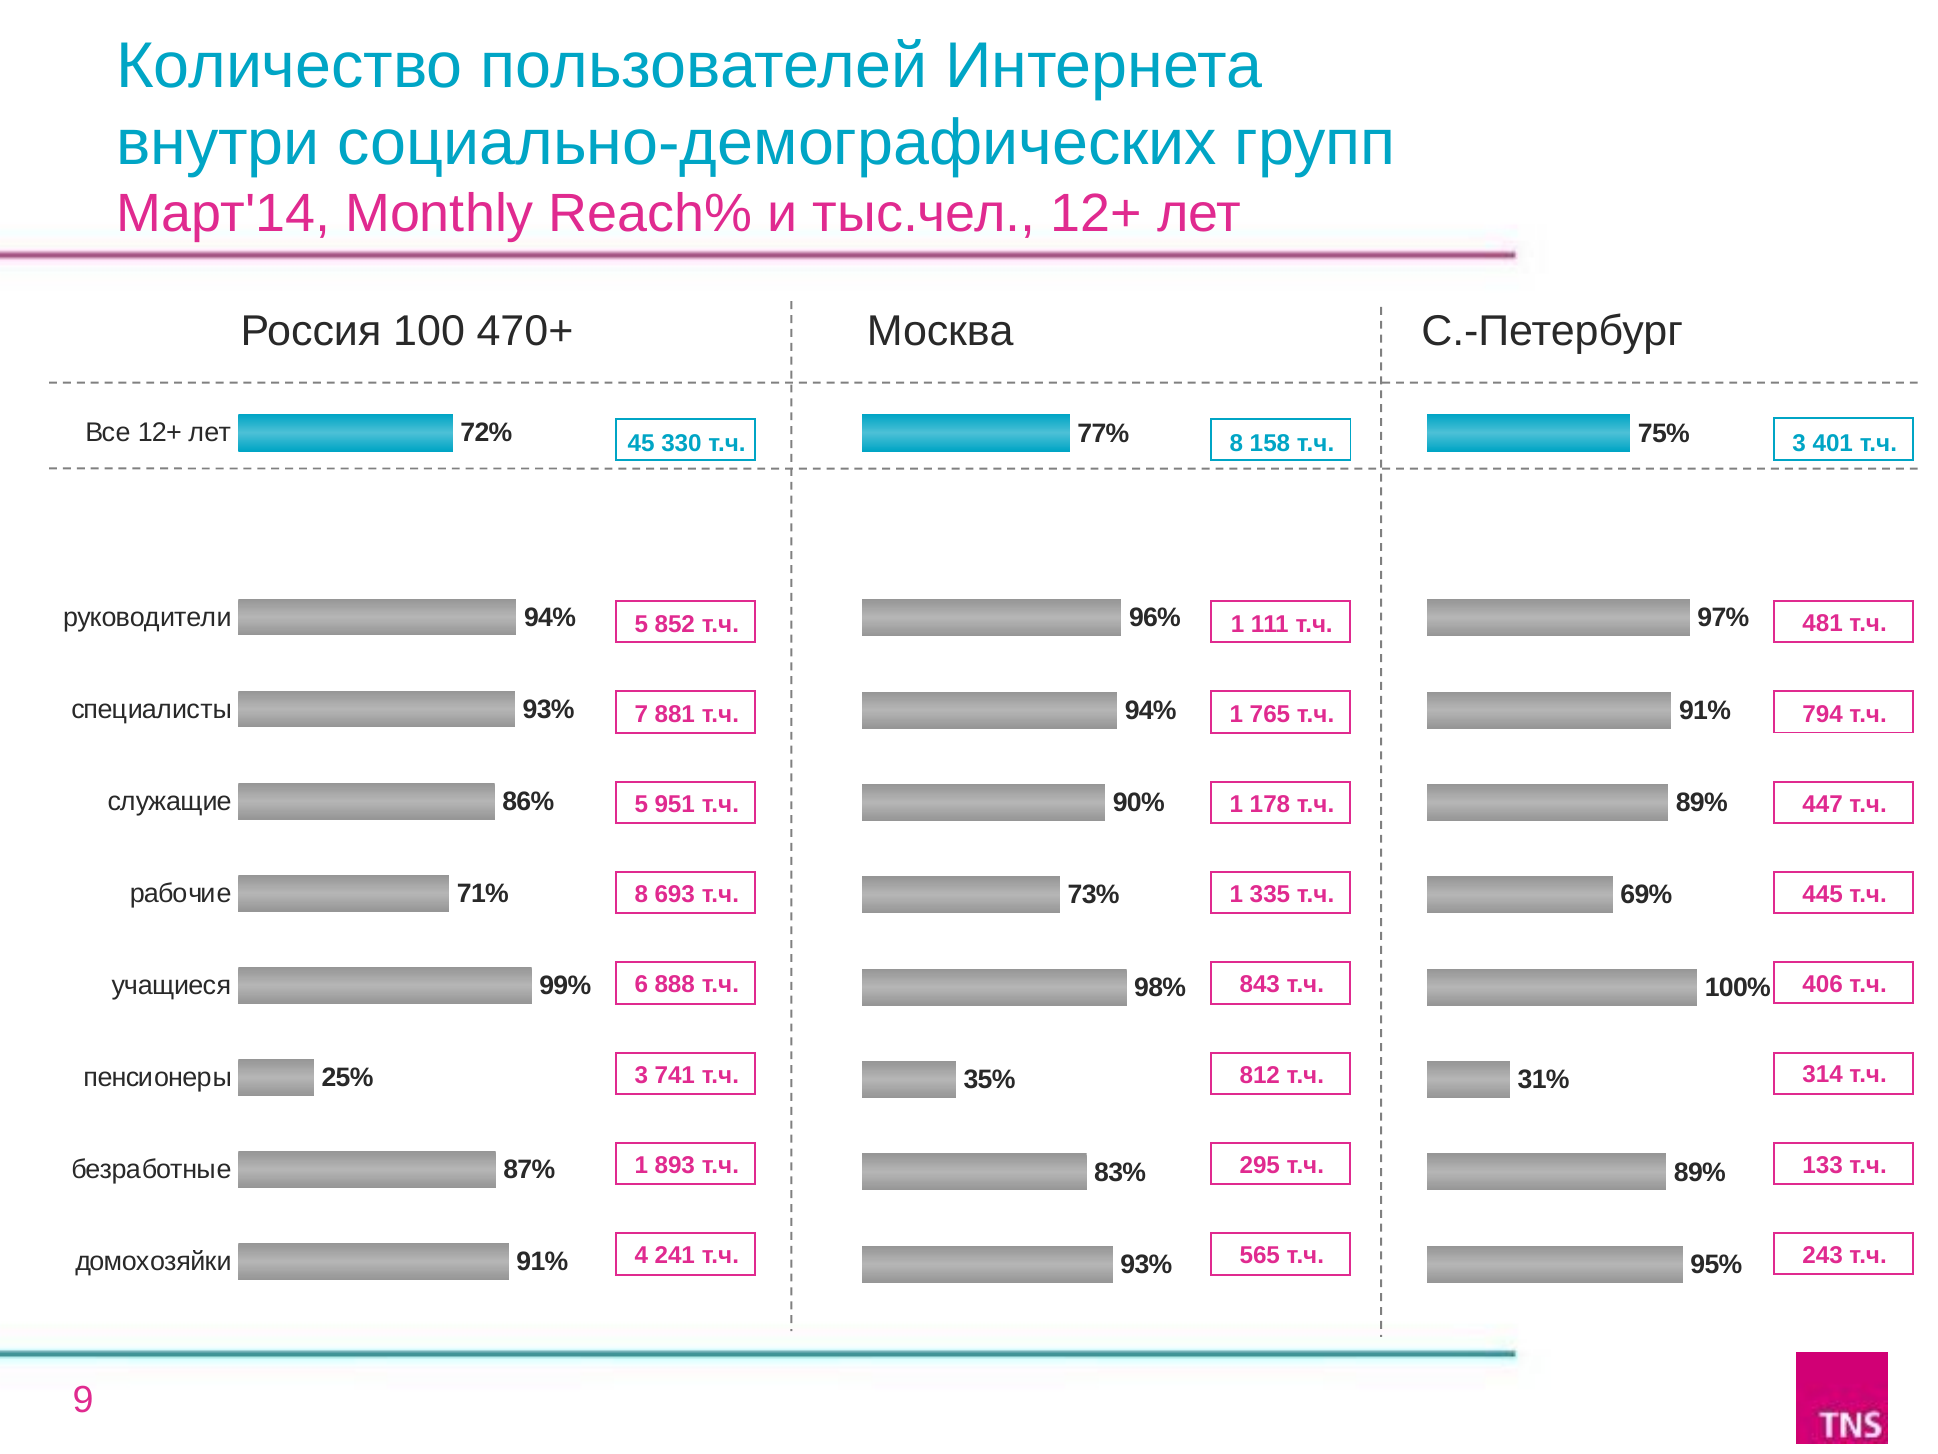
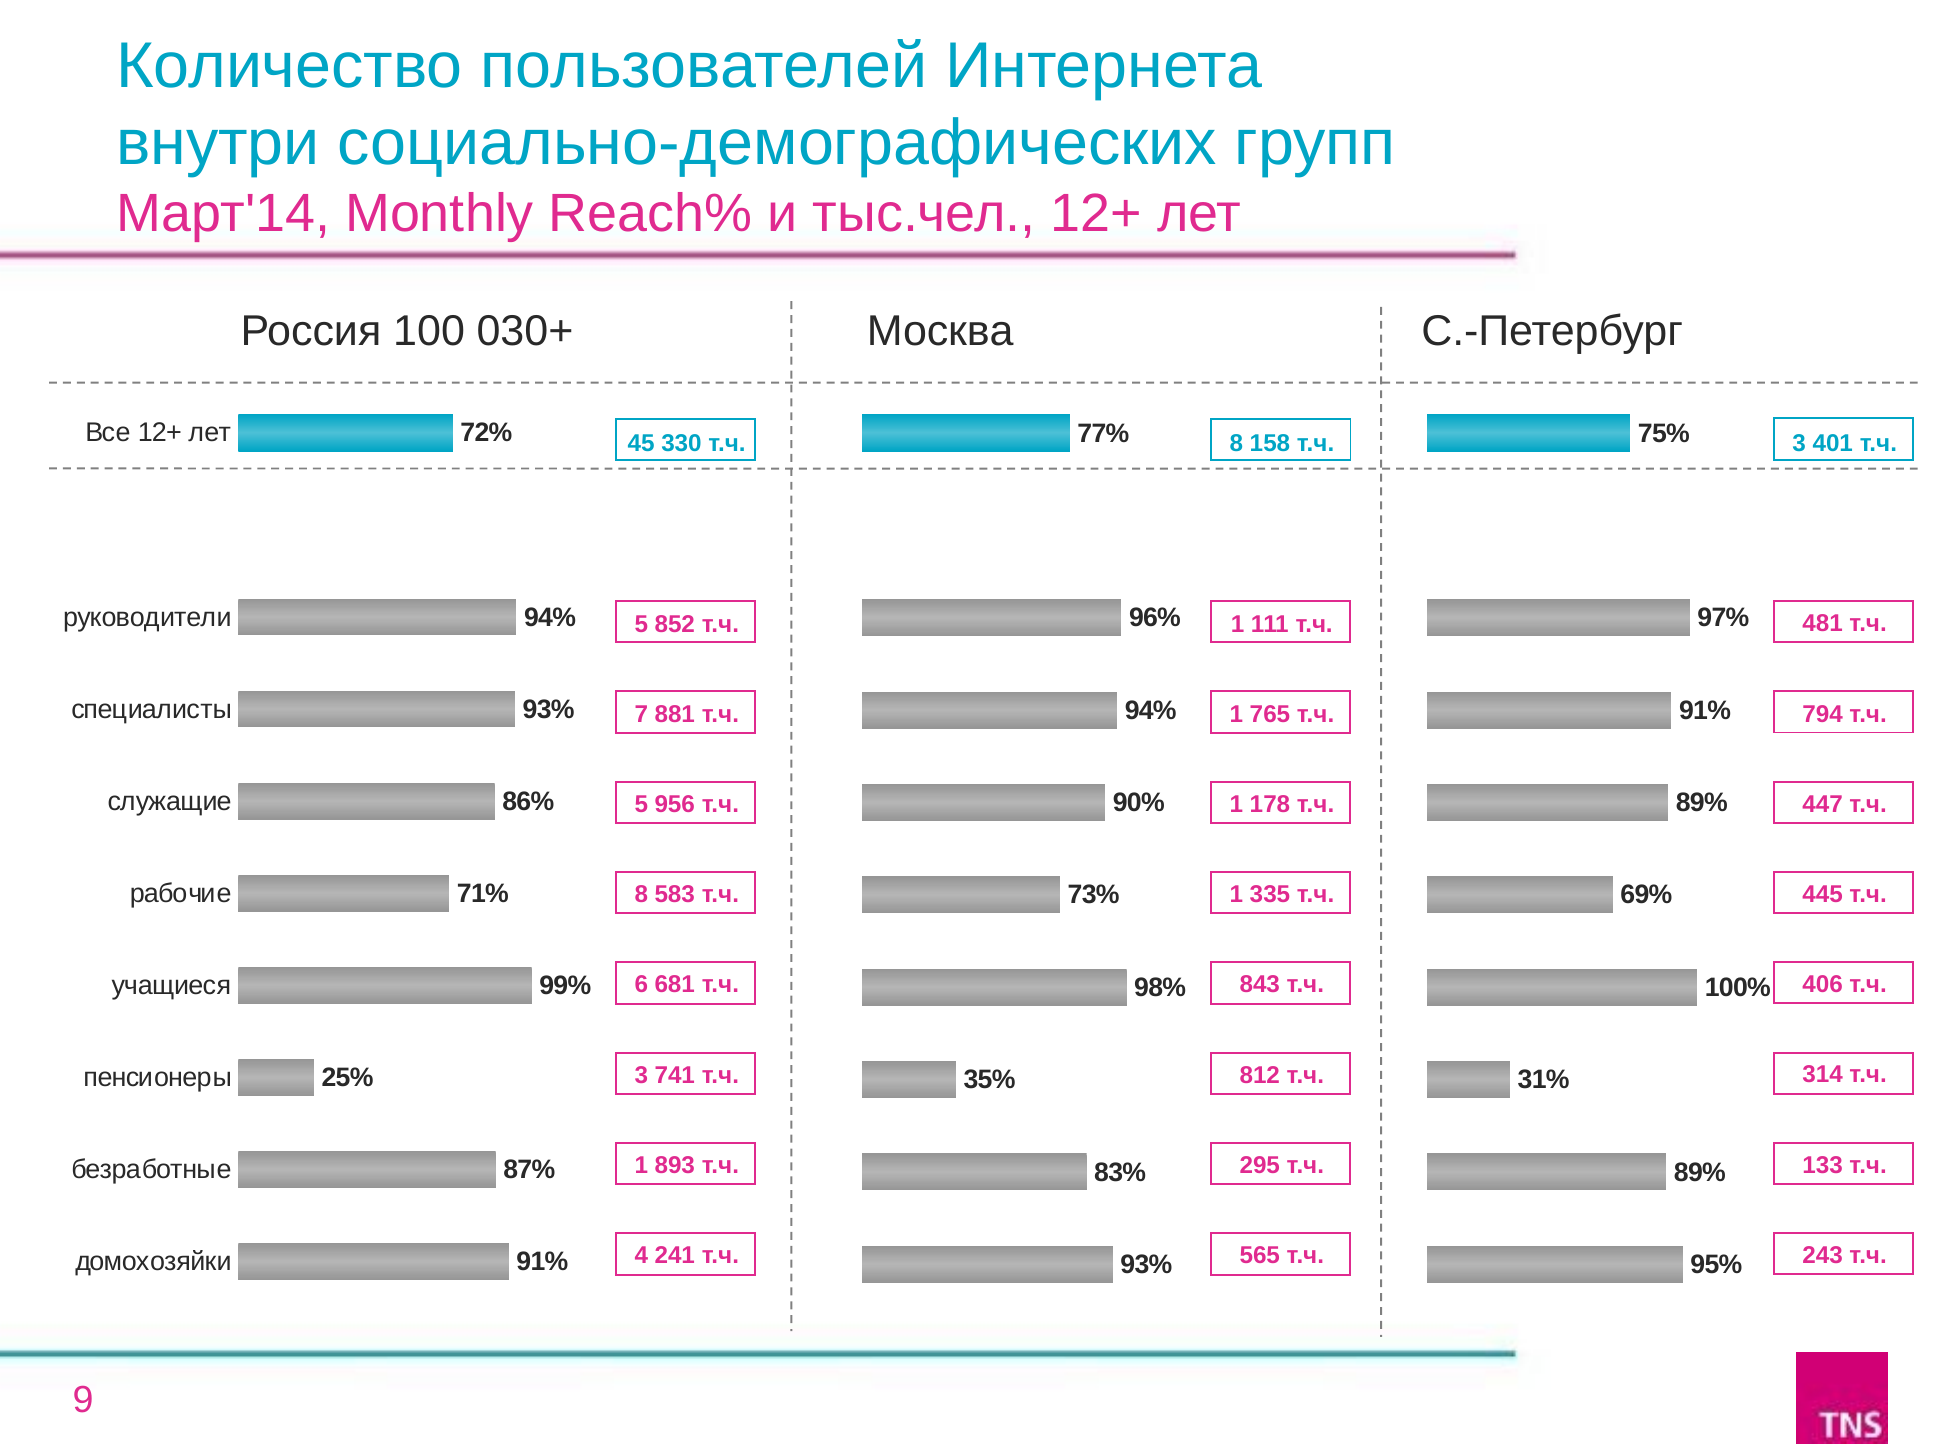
470+: 470+ -> 030+ (525, 331)
951: 951 -> 956 (675, 804)
693: 693 -> 583 (675, 894)
888: 888 -> 681 (675, 985)
